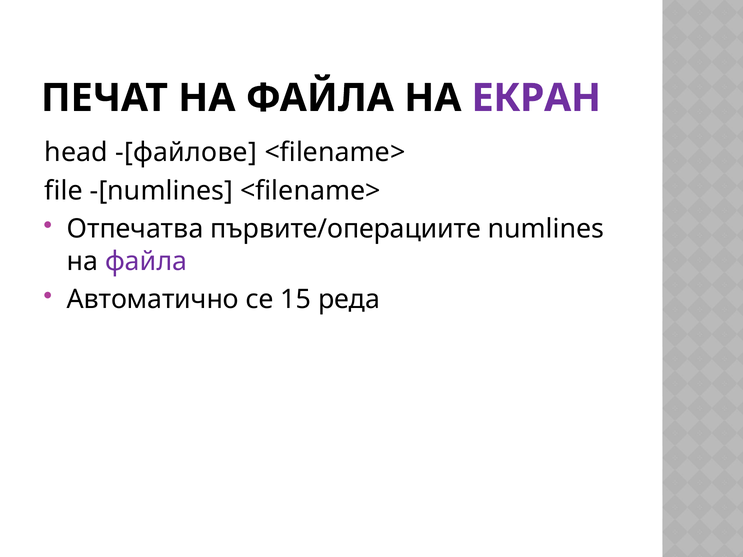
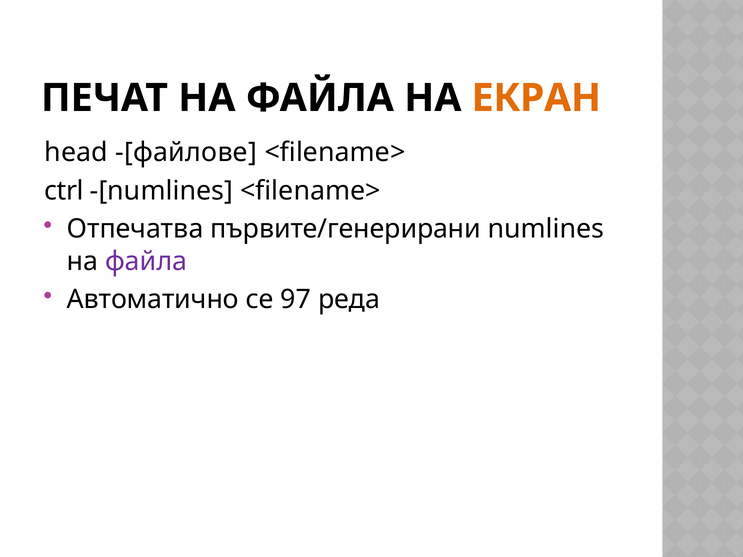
ЕКРАН colour: purple -> orange (536, 98)
file: file -> ctrl (64, 191)
първите/операциите: първите/операциите -> първите/генерирани (346, 229)
15: 15 -> 97 (296, 300)
